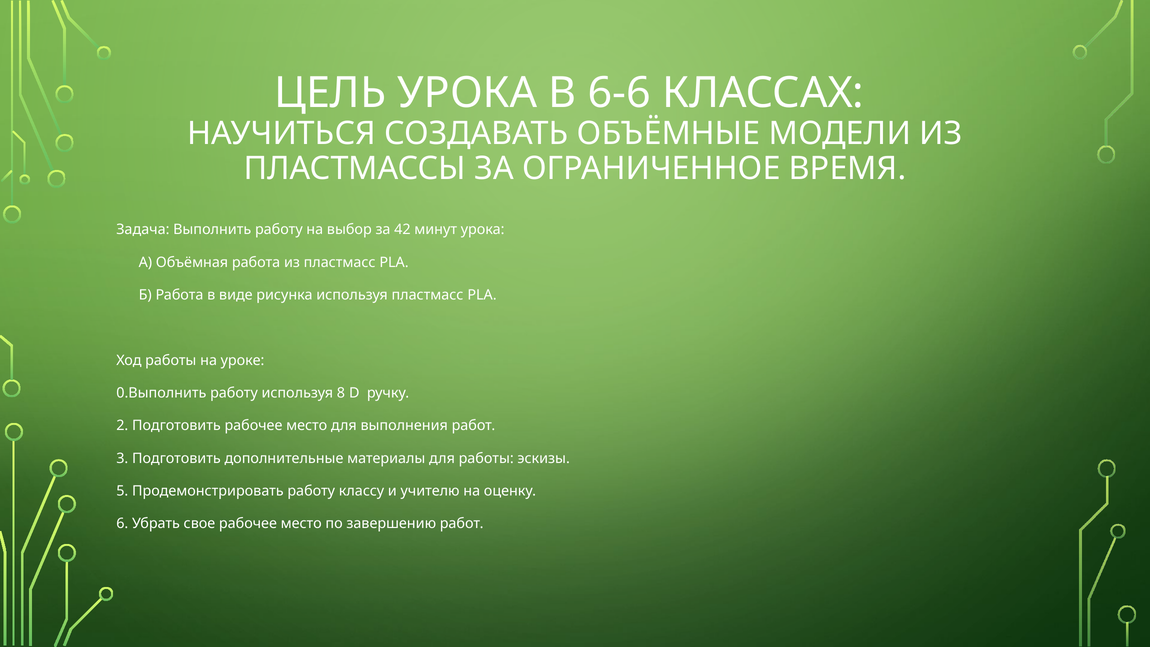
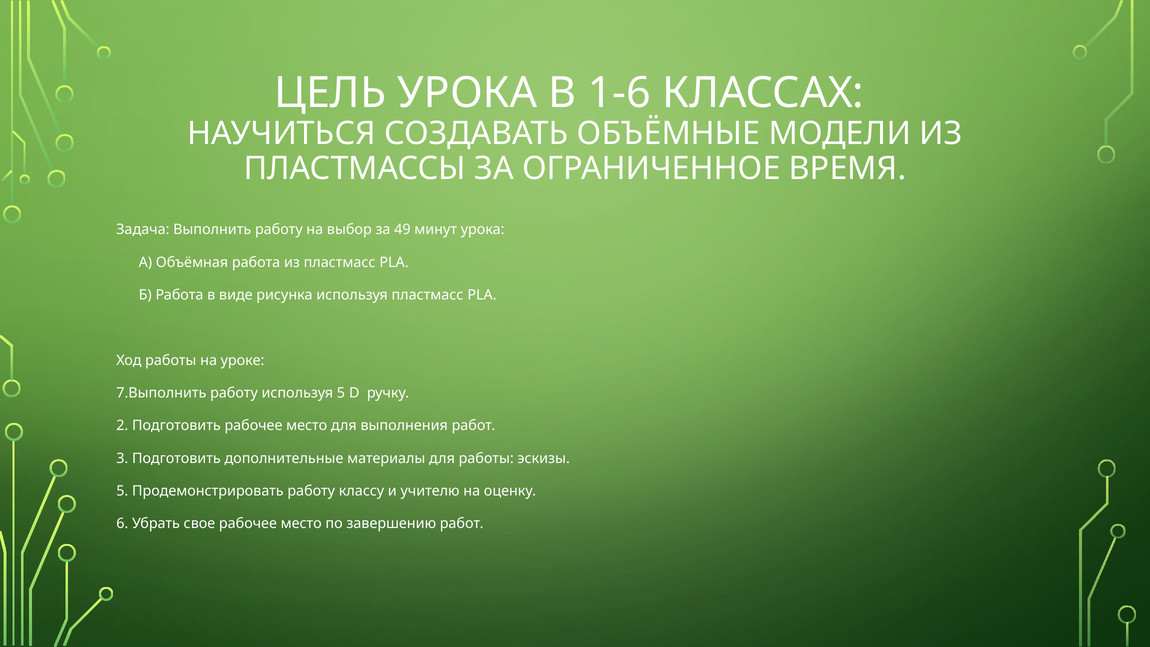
6-6: 6-6 -> 1-6 (619, 93)
42: 42 -> 49 (402, 230)
0.Выполнить: 0.Выполнить -> 7.Выполнить (161, 393)
используя 8: 8 -> 5 (341, 393)
